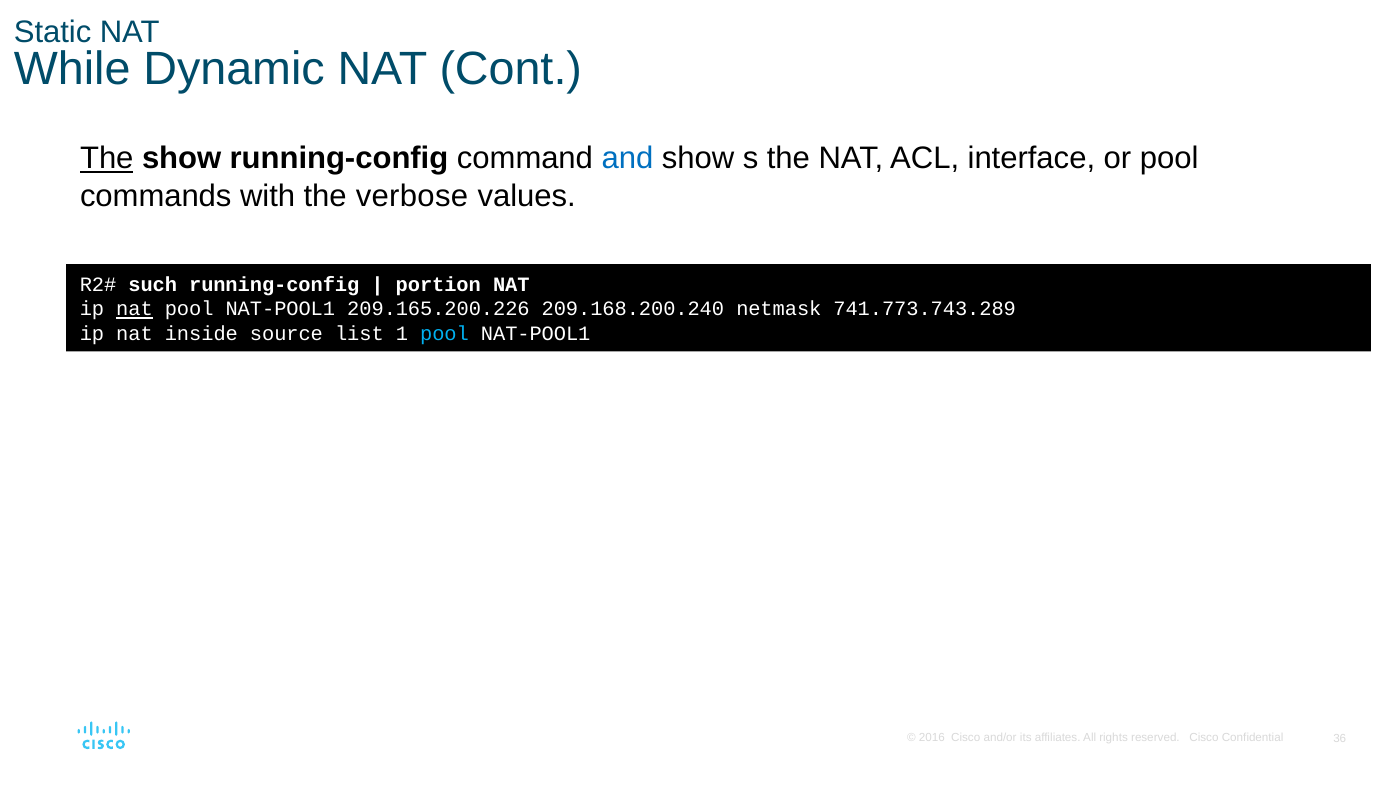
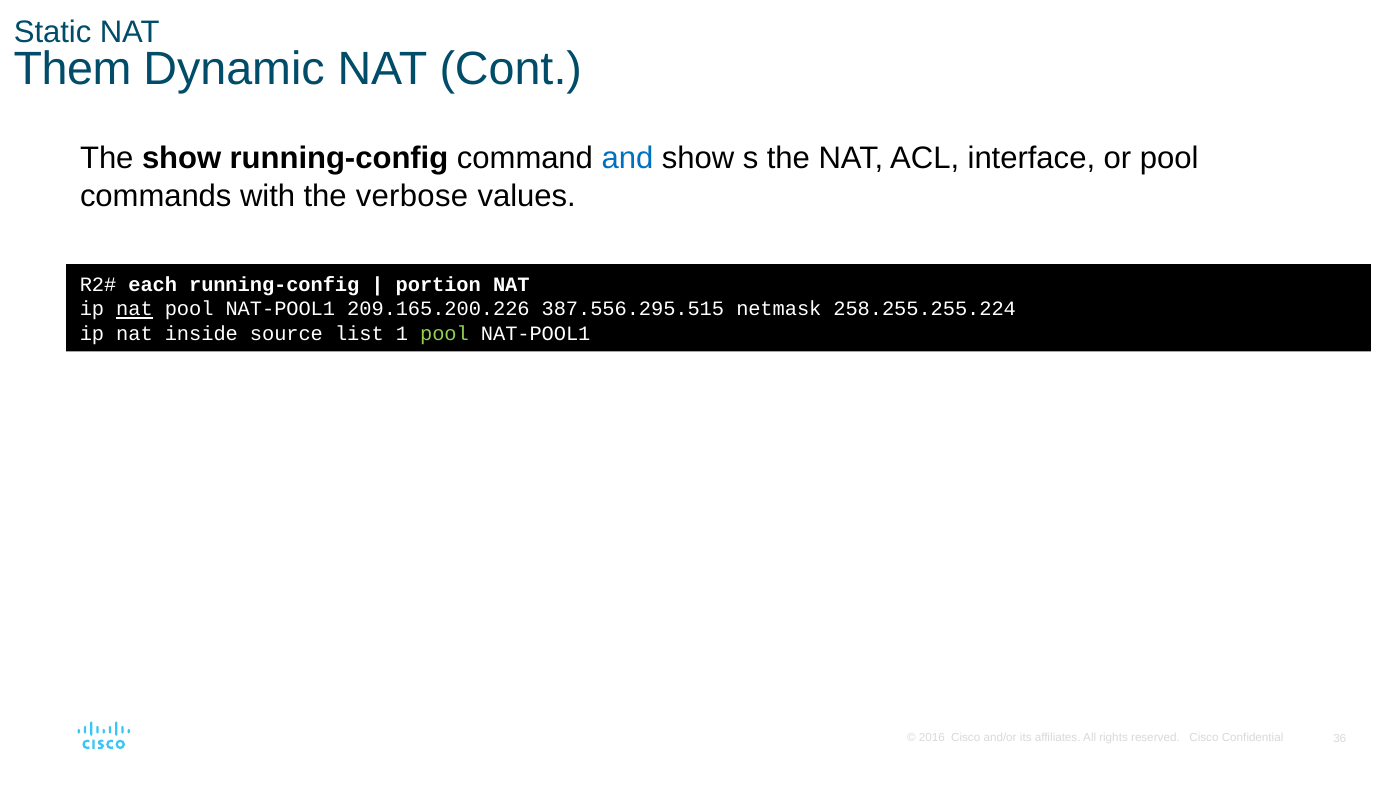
While: While -> Them (72, 69)
The underline: present -> none (107, 159)
such: such -> each (153, 285)
209.168.200.240: 209.168.200.240 -> 387.556.295.515 (633, 309)
741.773.743.289: 741.773.743.289 -> 258.255.255.224 (925, 309)
pool colour: light blue -> light green (444, 334)
